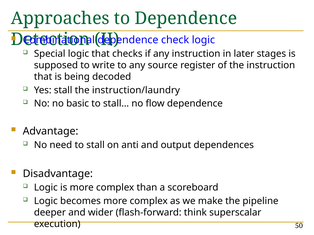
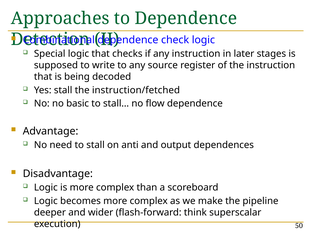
instruction/laundry: instruction/laundry -> instruction/fetched (136, 90)
